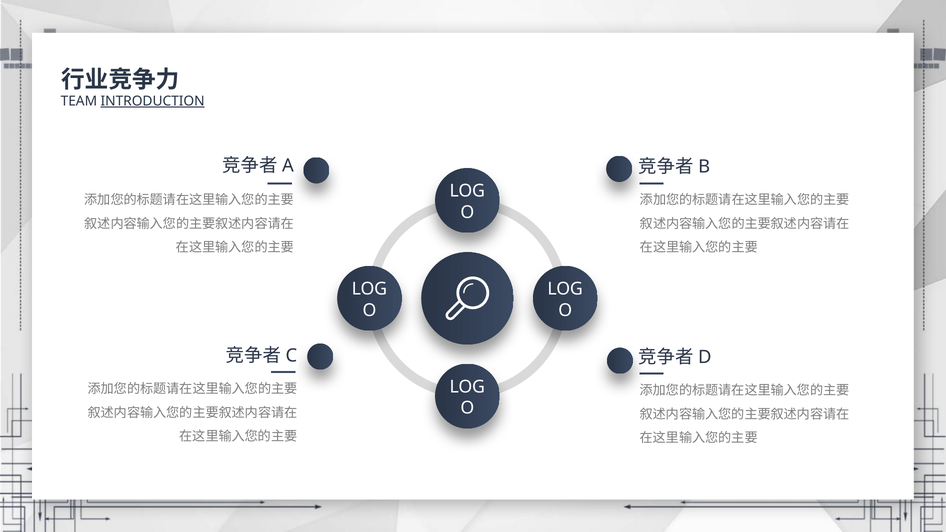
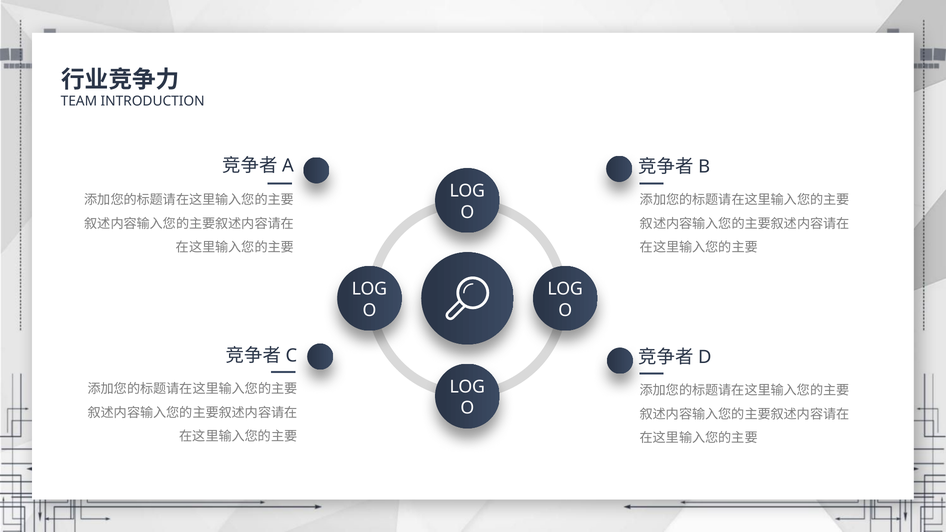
INTRODUCTION underline: present -> none (153, 101)
